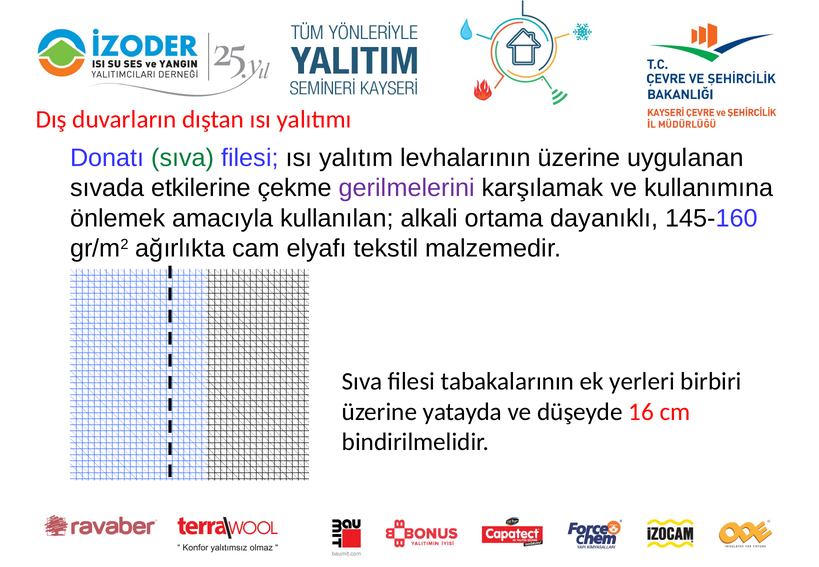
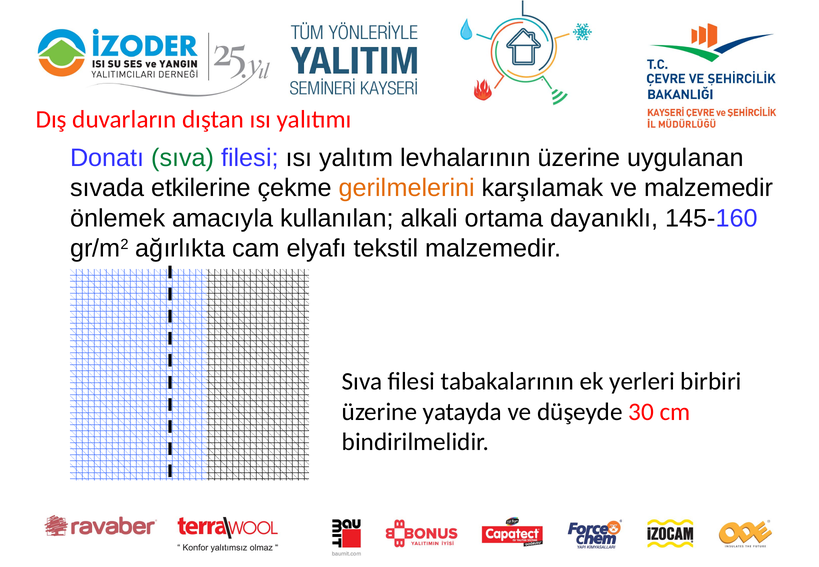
gerilmelerini colour: purple -> orange (407, 188)
ve kullanımına: kullanımına -> malzemedir (709, 188)
16: 16 -> 30 (641, 412)
